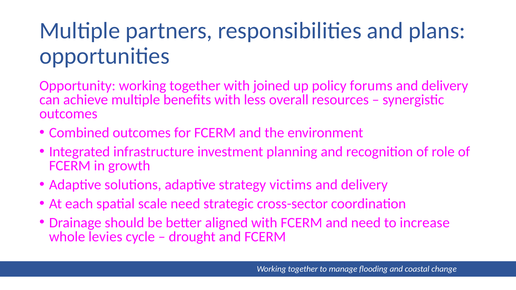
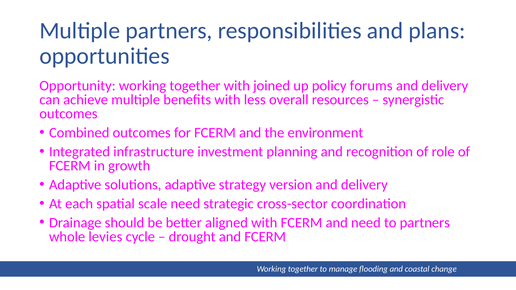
victims: victims -> version (291, 185)
to increase: increase -> partners (425, 223)
